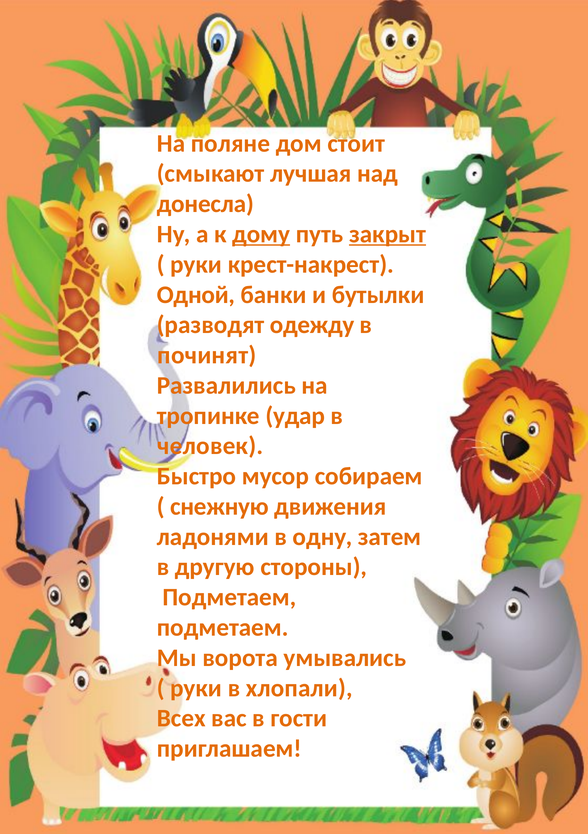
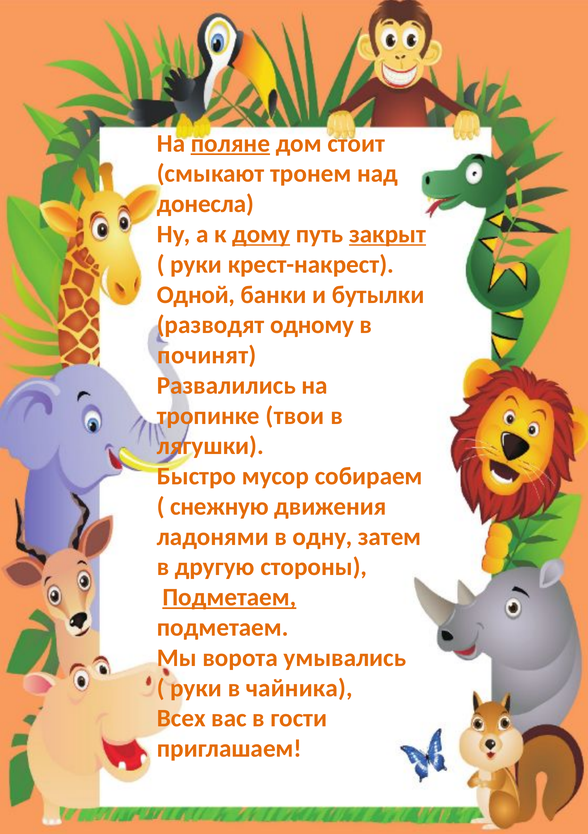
поляне underline: none -> present (230, 143)
лучшая: лучшая -> тронем (311, 174)
одежду: одежду -> одному (312, 325)
удар: удар -> твои (295, 416)
человек: человек -> лягушки (210, 446)
Подметаем underline: none -> present (229, 597)
хлопали: хлопали -> чайника (299, 688)
